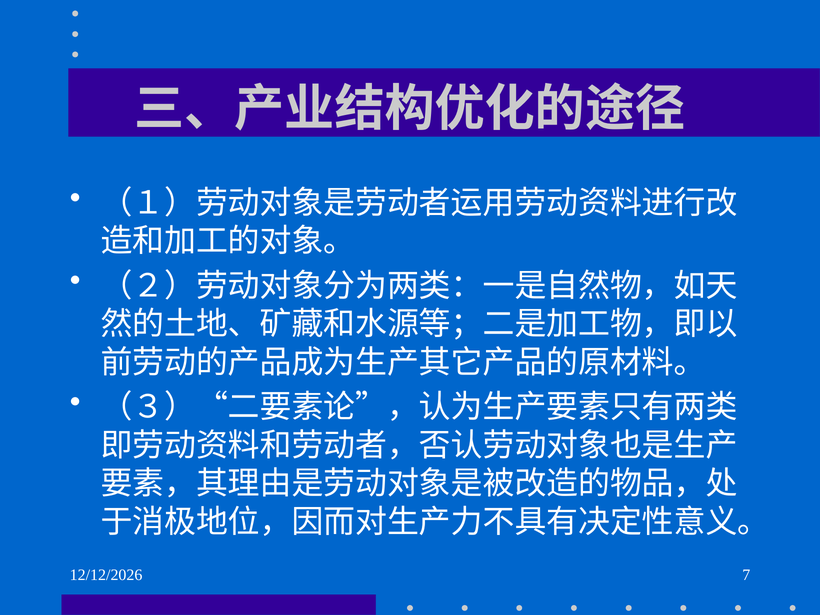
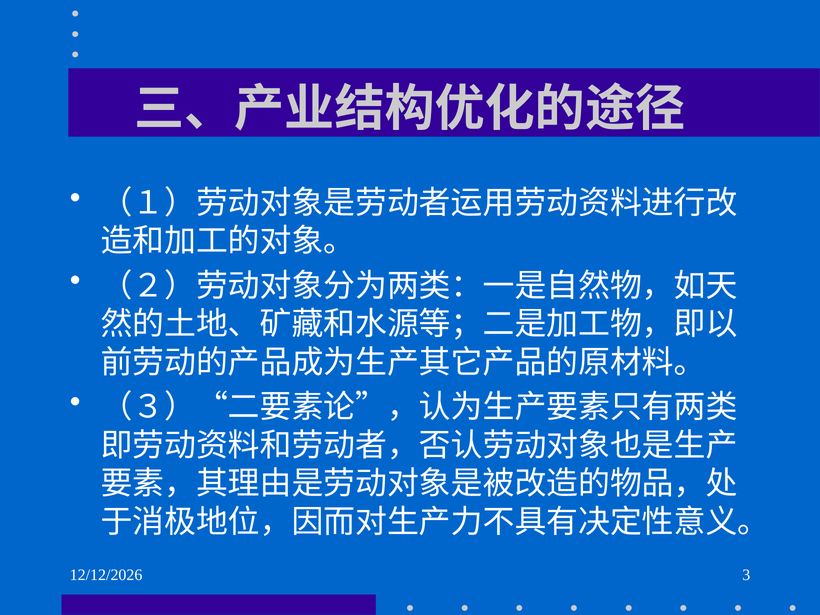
7: 7 -> 3 (746, 575)
